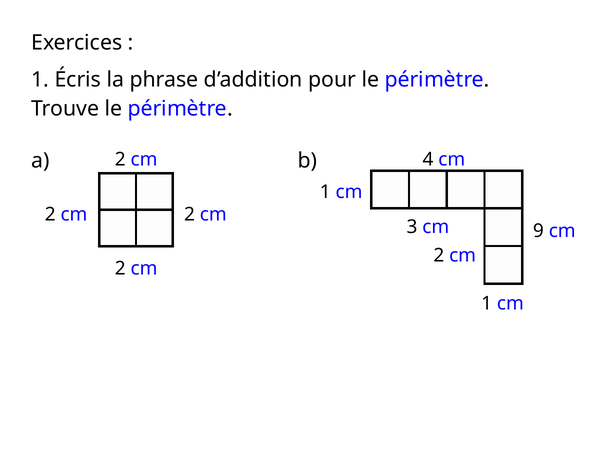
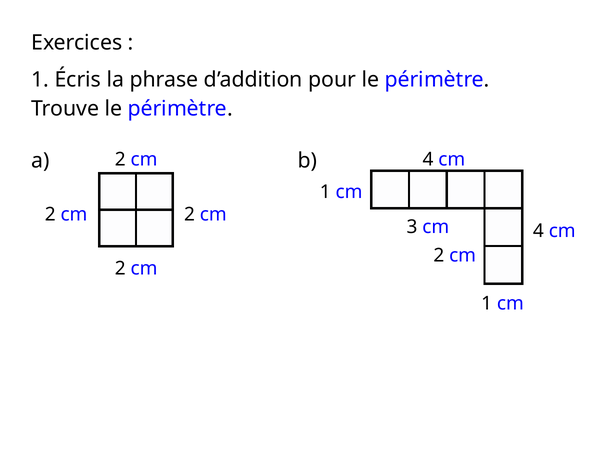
3 cm 9: 9 -> 4 (538, 231)
